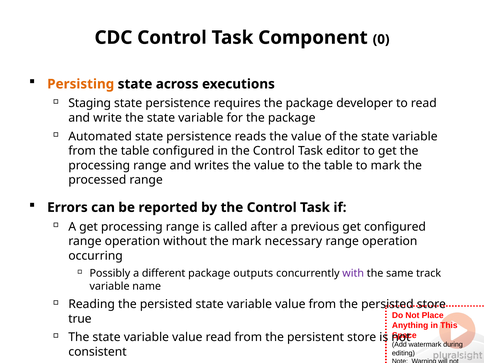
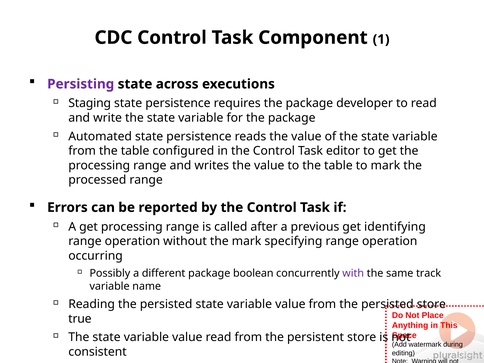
Component 0: 0 -> 1 (381, 39)
Persisting colour: orange -> purple (81, 84)
get configured: configured -> identifying (395, 227)
necessary: necessary -> specifying (293, 241)
outputs: outputs -> boolean (253, 273)
